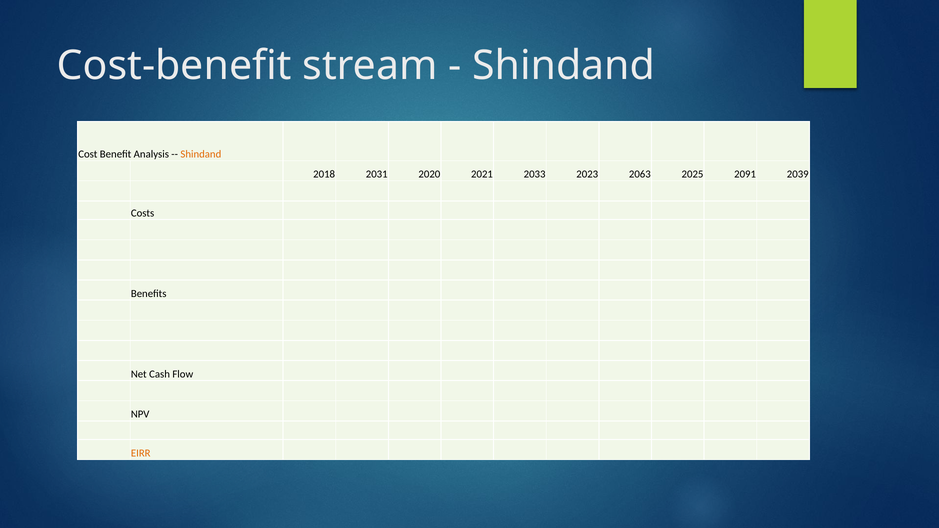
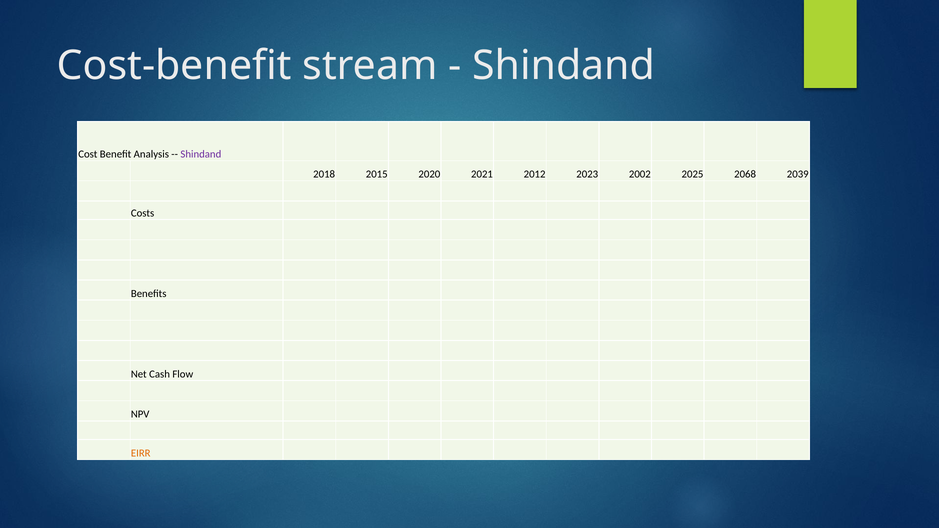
Shindand colour: orange -> purple (201, 154)
2031: 2031 -> 2015 (377, 174)
2033: 2033 -> 2012 (535, 174)
2063: 2063 -> 2002 (640, 174)
2091: 2091 -> 2068 (745, 174)
